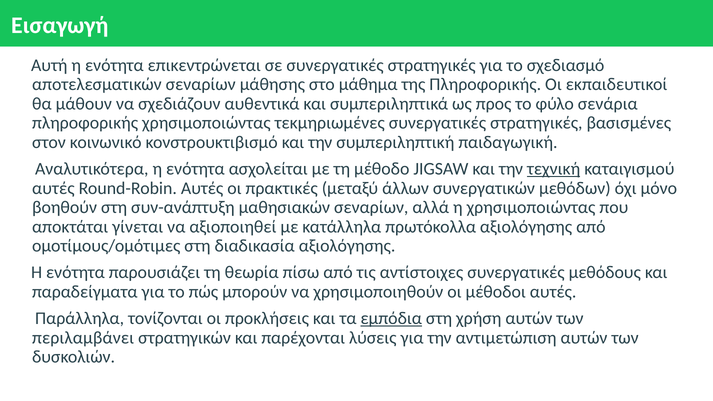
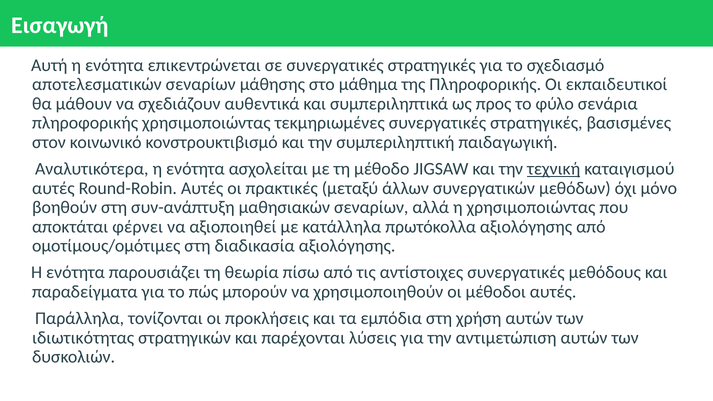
γίνεται: γίνεται -> φέρνει (138, 227)
εμπόδια underline: present -> none (391, 319)
περιλαμβάνει: περιλαμβάνει -> ιδιωτικότητας (83, 338)
